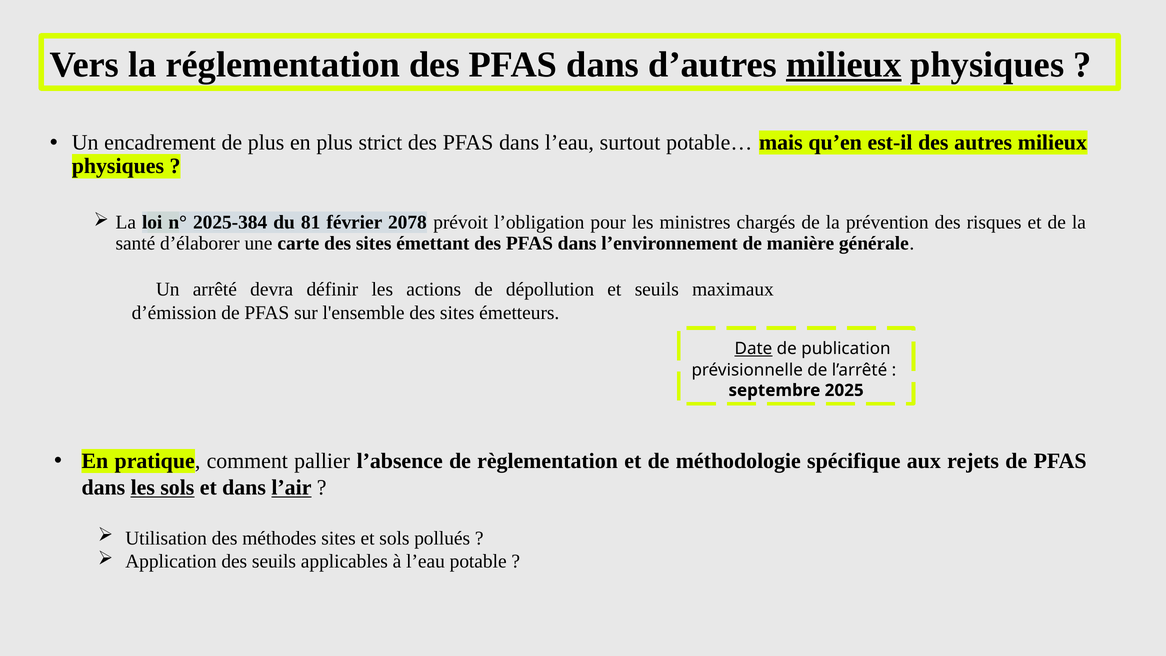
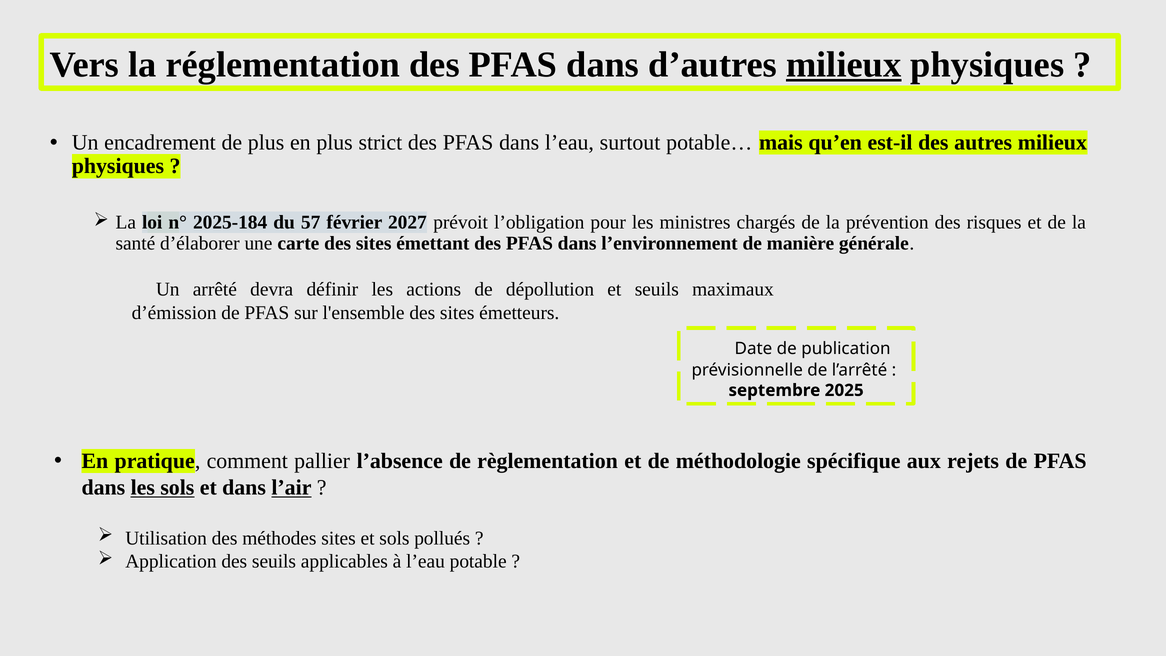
2025-384: 2025-384 -> 2025-184 (230, 222)
81: 81 -> 57 (311, 222)
2078: 2078 -> 2027 (407, 222)
Date underline: present -> none (753, 348)
